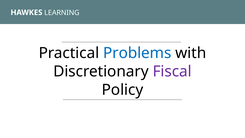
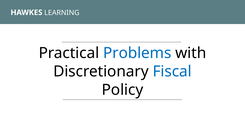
Fiscal colour: purple -> blue (172, 71)
